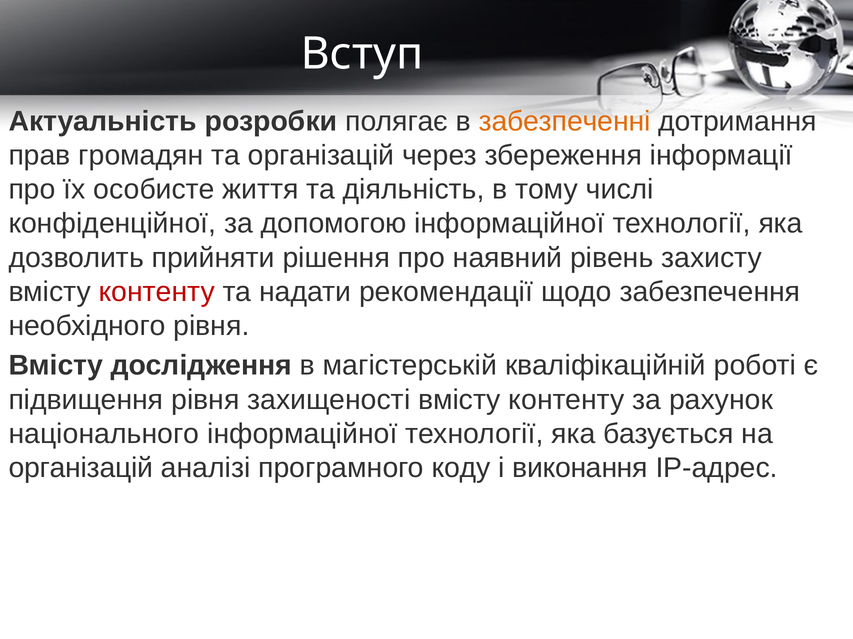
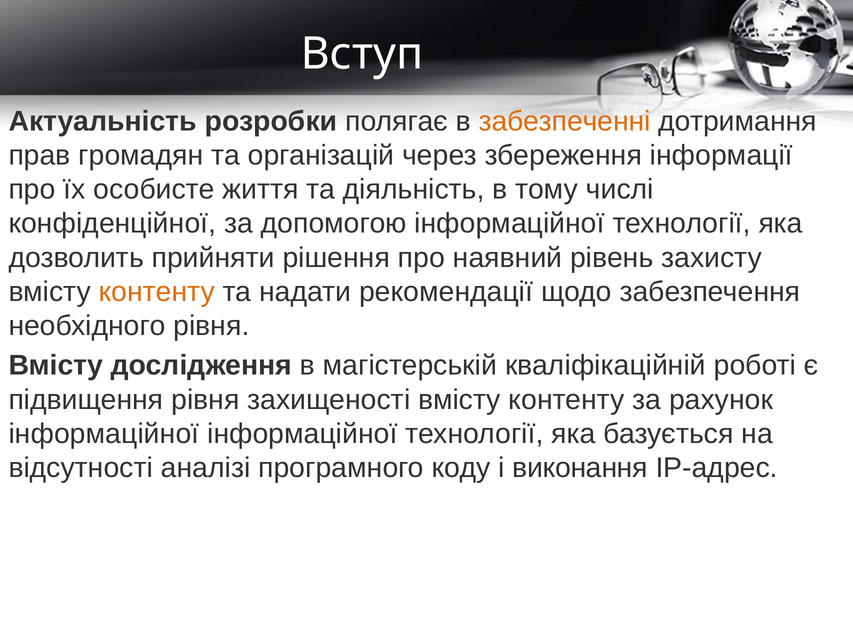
контенту colour: red -> orange (157, 292)
національного: національного -> інформаційної (104, 434)
організацій: організацій -> відсутності (81, 468)
